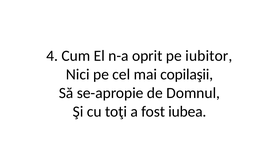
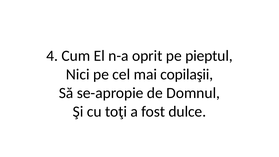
iubitor: iubitor -> pieptul (209, 56)
iubea: iubea -> dulce (187, 112)
